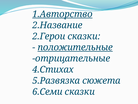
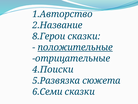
1.Авторство underline: present -> none (62, 14)
2.Герои: 2.Герои -> 8.Герои (49, 36)
4.Стихах: 4.Стихах -> 4.Поиски (53, 69)
